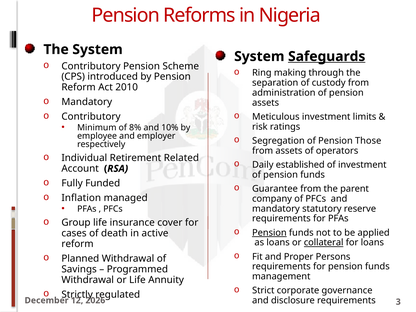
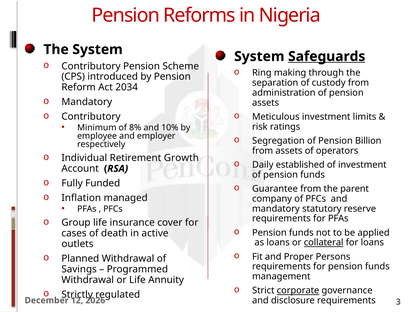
2010: 2010 -> 2034 (127, 87)
Those: Those -> Billion (368, 141)
Related: Related -> Growth (181, 158)
Pension underline: present -> none (269, 233)
reform: reform -> outlets (77, 244)
corporate underline: none -> present (298, 291)
